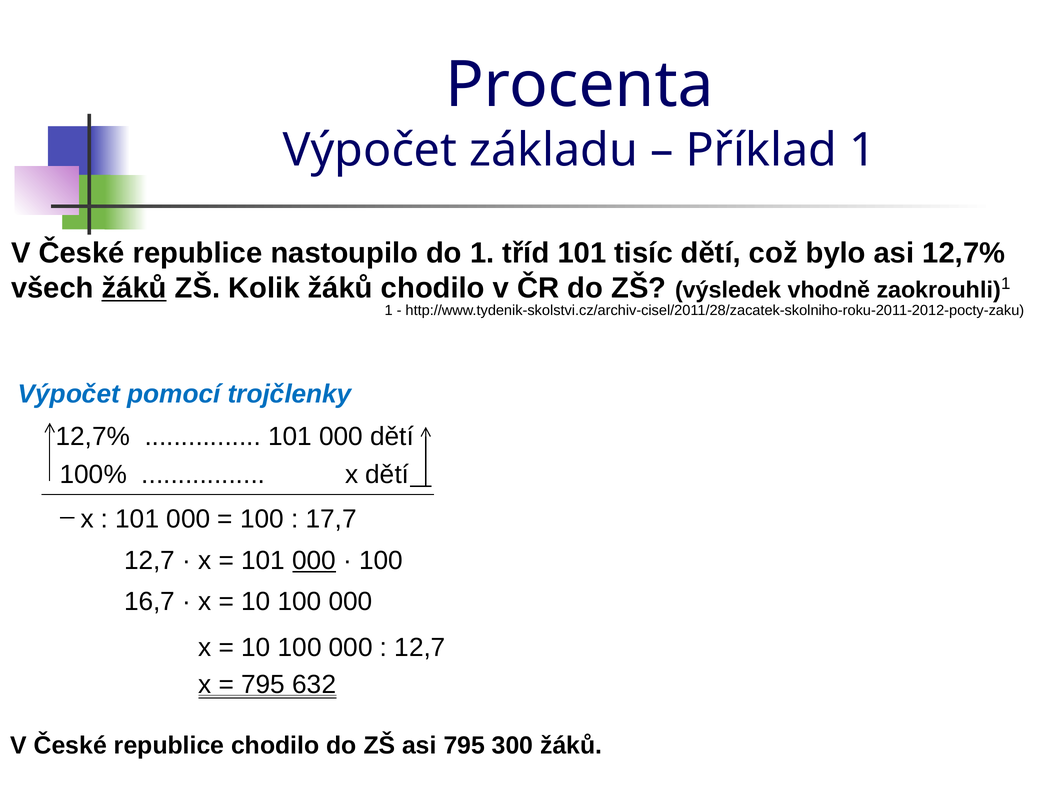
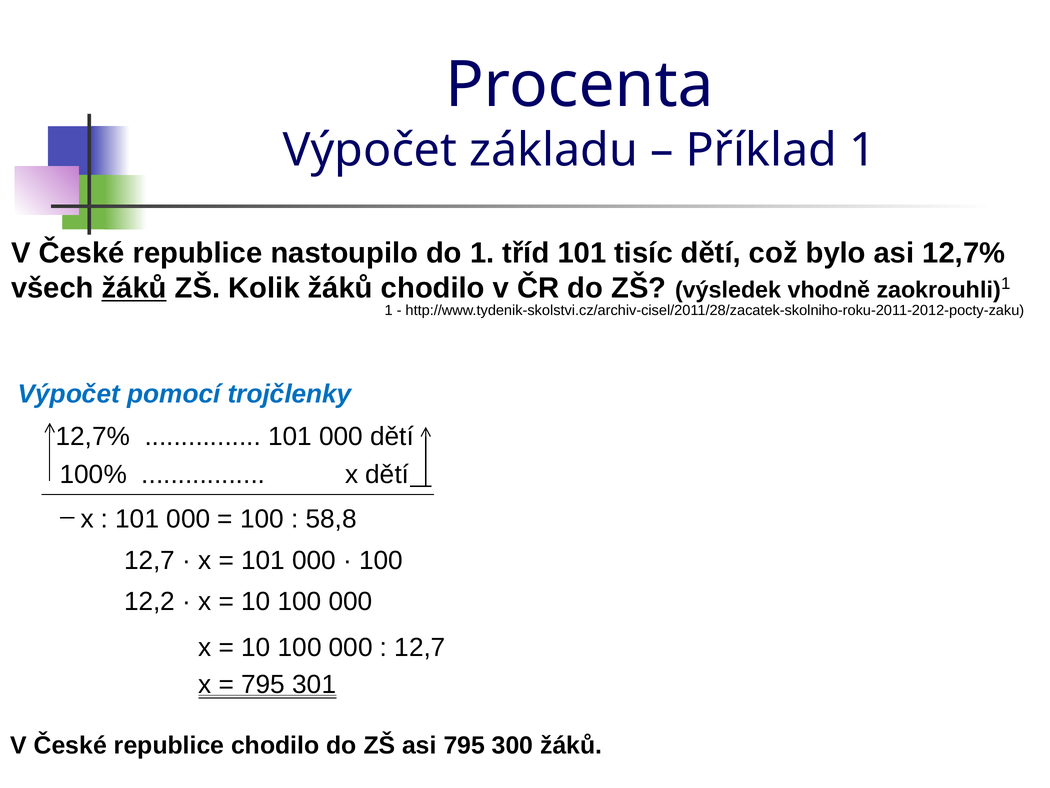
17,7: 17,7 -> 58,8 (331, 519)
000 underline: present -> none (314, 560)
16,7: 16,7 -> 12,2 (150, 601)
632: 632 -> 301 (314, 684)
